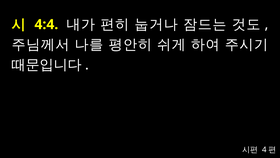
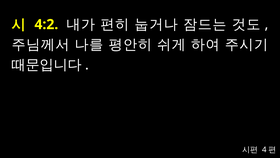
4:4: 4:4 -> 4:2 (46, 24)
